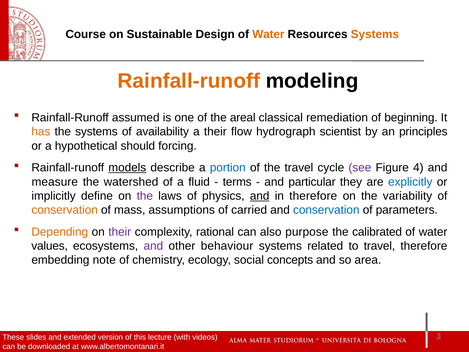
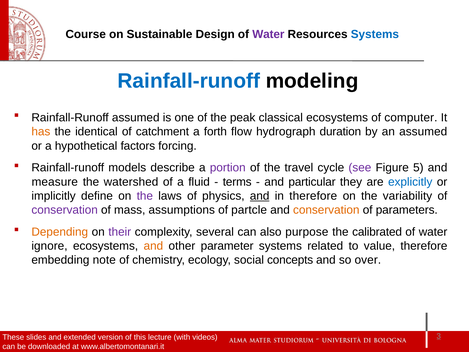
Water colour: orange -> purple (268, 34)
Systems colour: orange -> blue (375, 34)
Rainfall-runoff colour: orange -> blue (189, 81)
areal: areal -> peak (243, 118)
classical remediation: remediation -> ecosystems (337, 118)
beginning: beginning -> computer (411, 118)
the systems: systems -> identical (96, 132)
availability: availability -> catchment (162, 132)
a their: their -> forth (215, 132)
scientist: scientist -> duration (340, 132)
an principles: principles -> assumed (423, 132)
should: should -> factors (138, 146)
models underline: present -> none (127, 168)
portion colour: blue -> purple (228, 168)
4: 4 -> 5 (418, 168)
conservation colour: orange -> purple (65, 210)
carried: carried -> partcle (249, 210)
conservation colour: blue -> orange (326, 210)
rational: rational -> several (215, 232)
values: values -> ignore (49, 246)
and colour: purple -> orange (153, 246)
behaviour: behaviour -> parameter (227, 246)
to travel: travel -> value (379, 246)
area: area -> over (368, 260)
